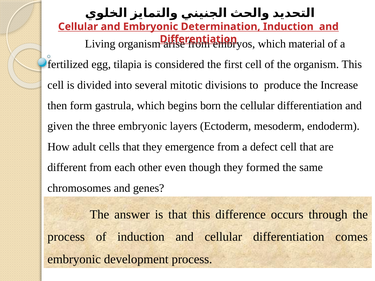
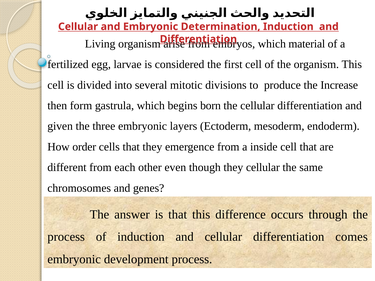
tilapia: tilapia -> larvae (128, 65)
adult: adult -> order (84, 147)
defect: defect -> inside (264, 147)
they formed: formed -> cellular (263, 168)
